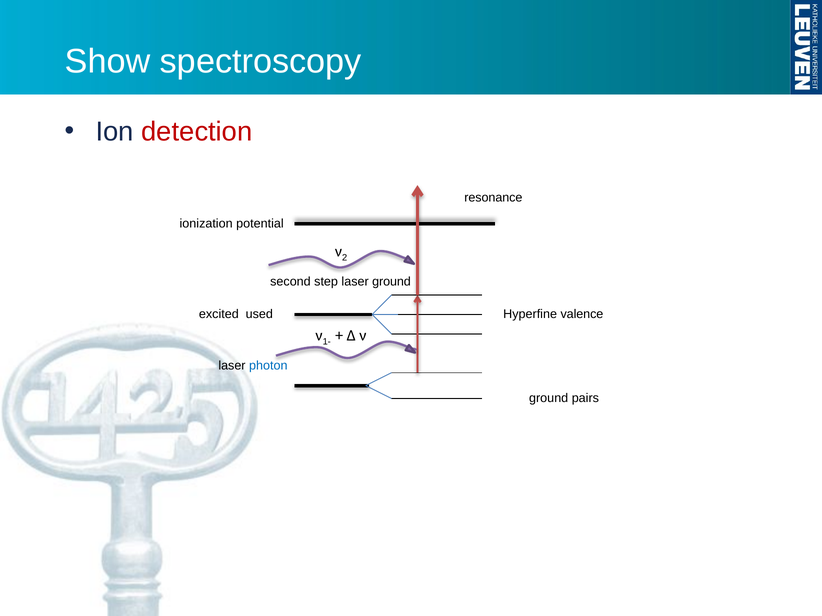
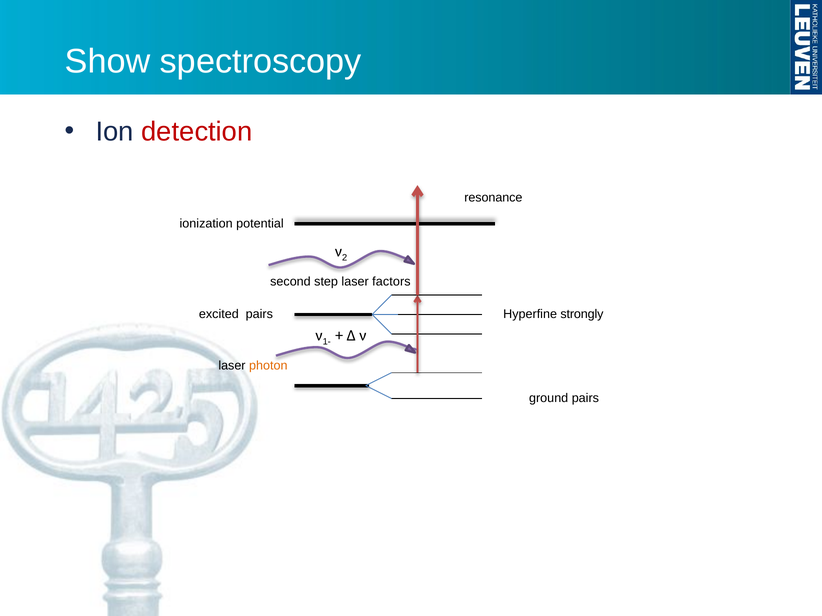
laser ground: ground -> factors (391, 282)
excited used: used -> pairs (259, 314)
valence: valence -> strongly (582, 314)
photon colour: blue -> orange (268, 366)
